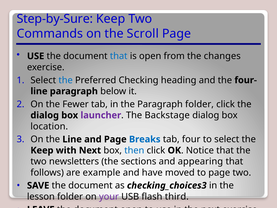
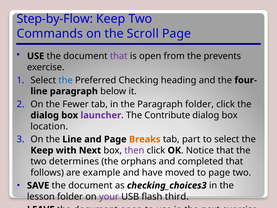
Step-by-Sure: Step-by-Sure -> Step-by-Flow (55, 19)
that colour: blue -> purple (119, 56)
changes: changes -> prevents (222, 56)
Backstage: Backstage -> Contribute (167, 115)
Breaks colour: blue -> orange (145, 139)
four: four -> part (191, 139)
then colour: blue -> purple (134, 150)
newsletters: newsletters -> determines (74, 161)
sections: sections -> orphans (139, 161)
appearing: appearing -> completed (200, 161)
